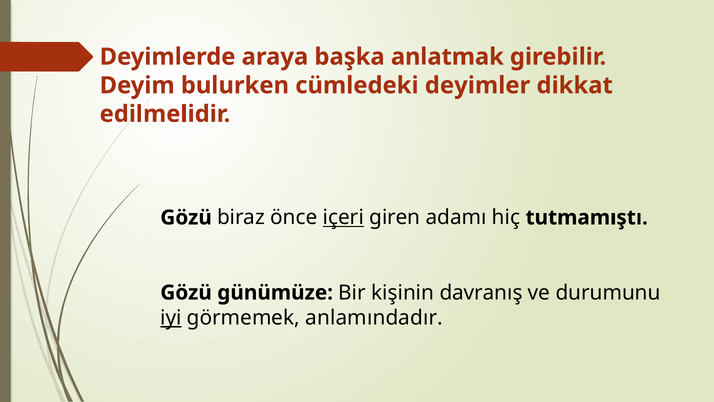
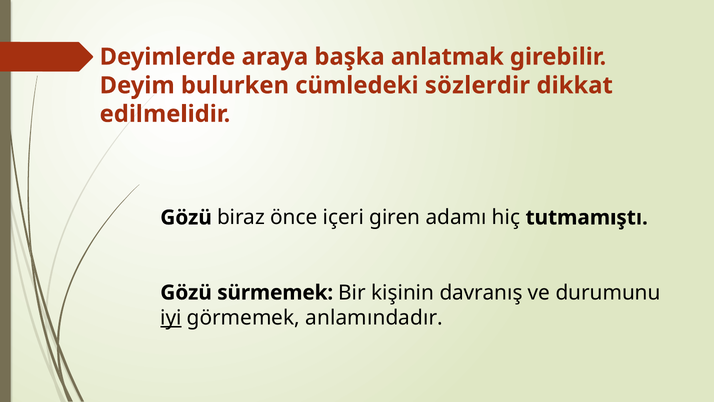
deyimler: deyimler -> sözlerdir (477, 85)
içeri underline: present -> none (343, 217)
günümüze: günümüze -> sürmemek (275, 292)
